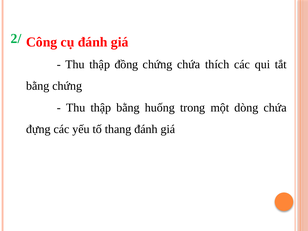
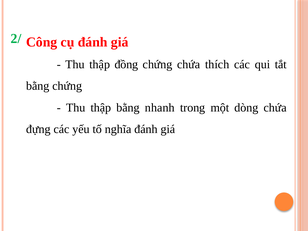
huống: huống -> nhanh (160, 108)
thang: thang -> nghĩa (118, 129)
